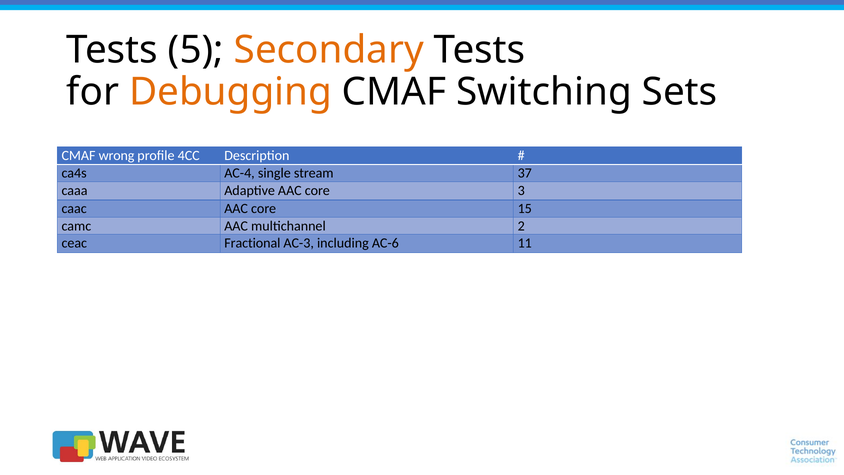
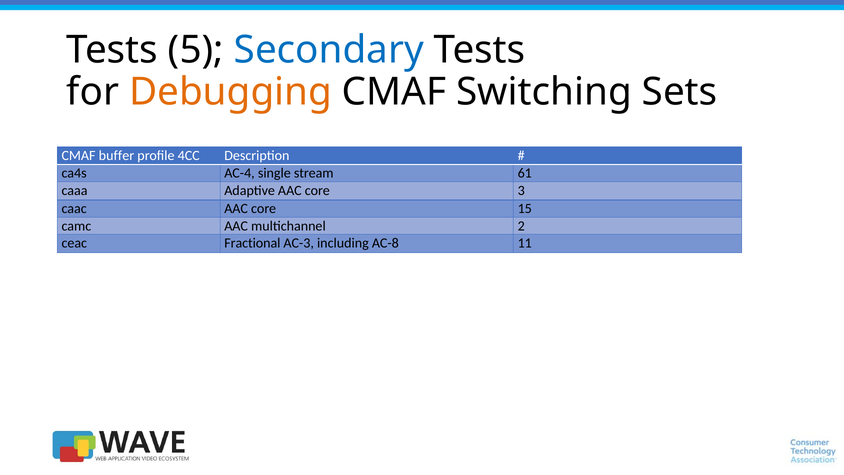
Secondary colour: orange -> blue (329, 50)
wrong: wrong -> buffer (116, 156)
37: 37 -> 61 (525, 173)
AC-6: AC-6 -> AC-8 (385, 243)
